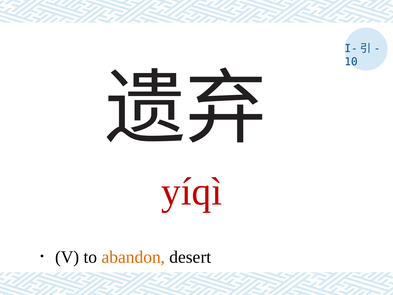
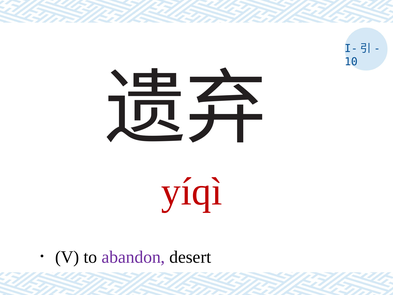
abandon colour: orange -> purple (133, 257)
